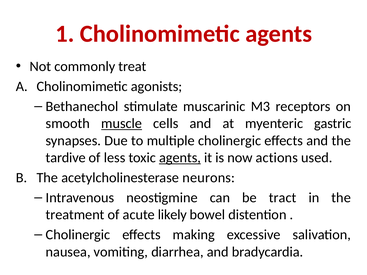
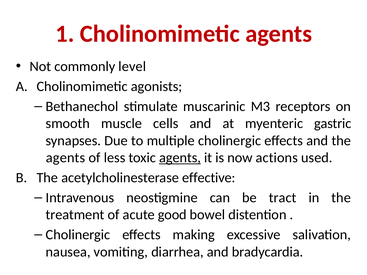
treat: treat -> level (132, 66)
muscle underline: present -> none (122, 124)
tardive: tardive -> agents (66, 158)
neurons: neurons -> effective (209, 178)
likely: likely -> good (172, 215)
